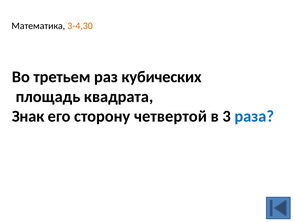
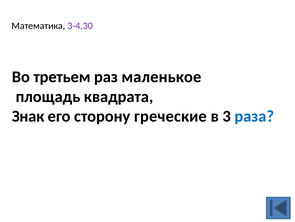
3-4,30 colour: orange -> purple (80, 26)
кубических: кубических -> маленькое (161, 77)
четвертой: четвертой -> греческие (170, 116)
